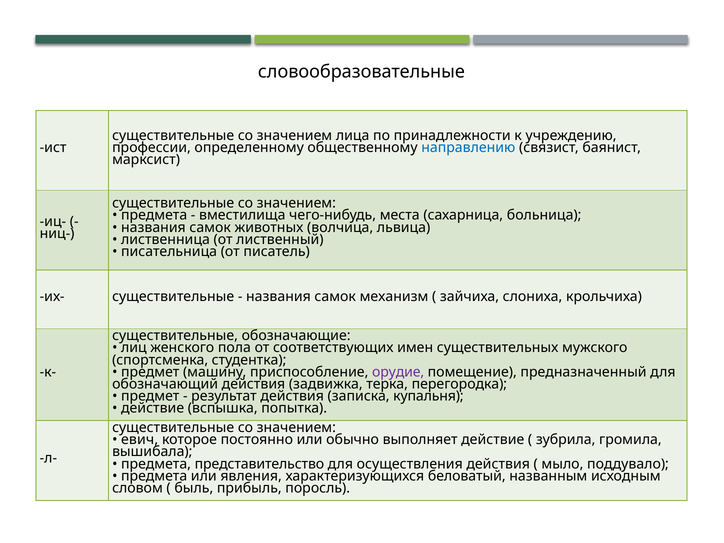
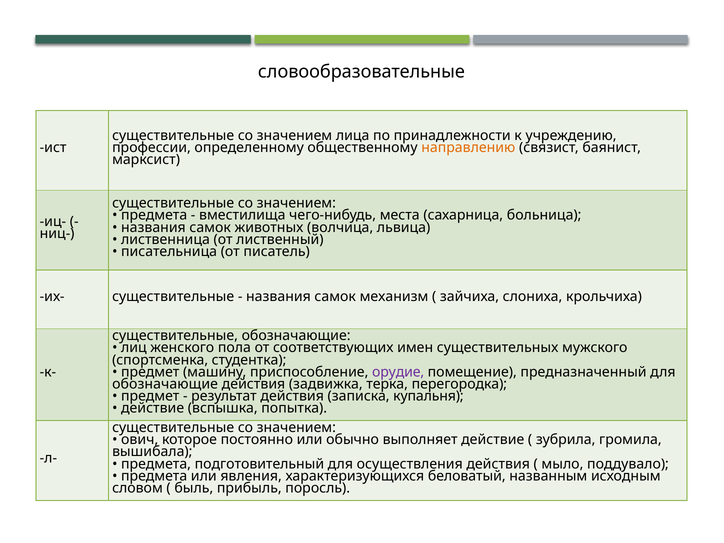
направлению colour: blue -> orange (468, 148)
обозначающий: обозначающий -> обозначающие (165, 384)
евич: евич -> ович (140, 440)
представительство: представительство -> подготовительный (259, 464)
